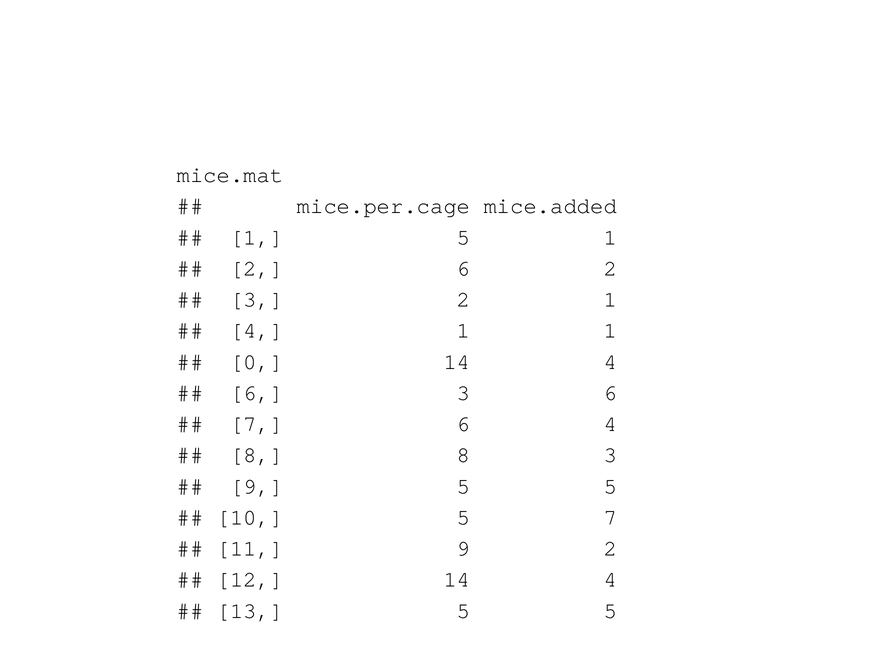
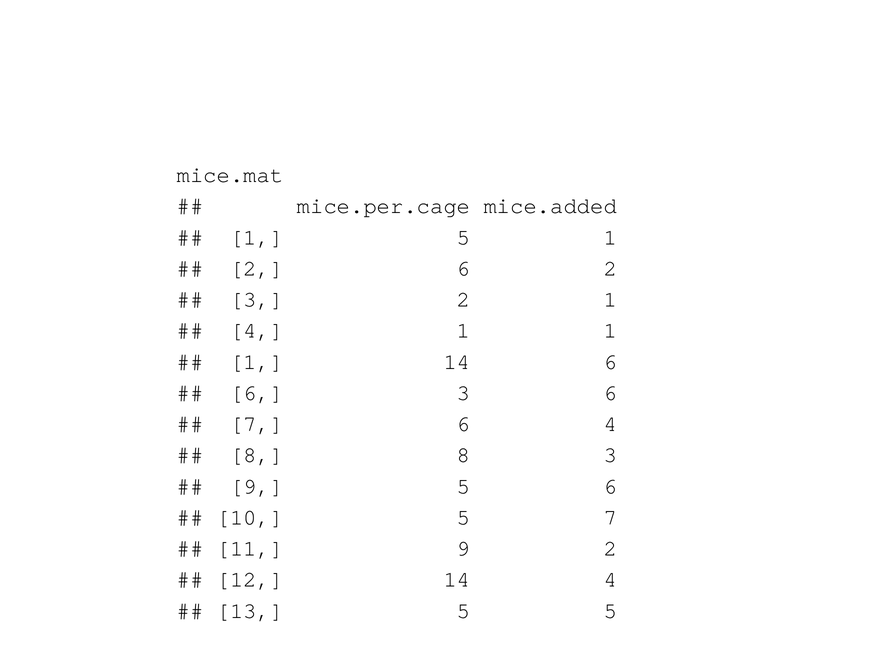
0: 0 -> 1 (257, 362)
4: 4 -> 6 (610, 362)
9 5 5: 5 -> 6 (610, 486)
